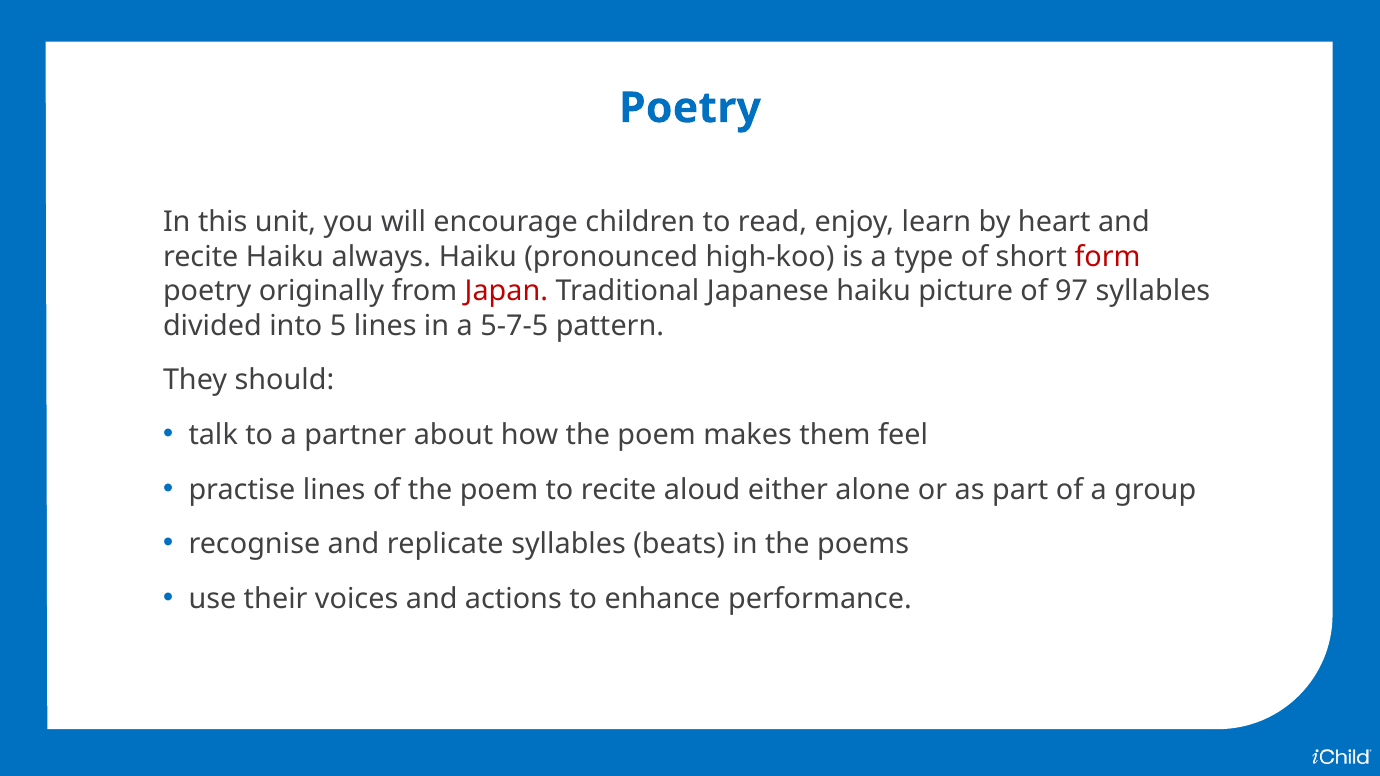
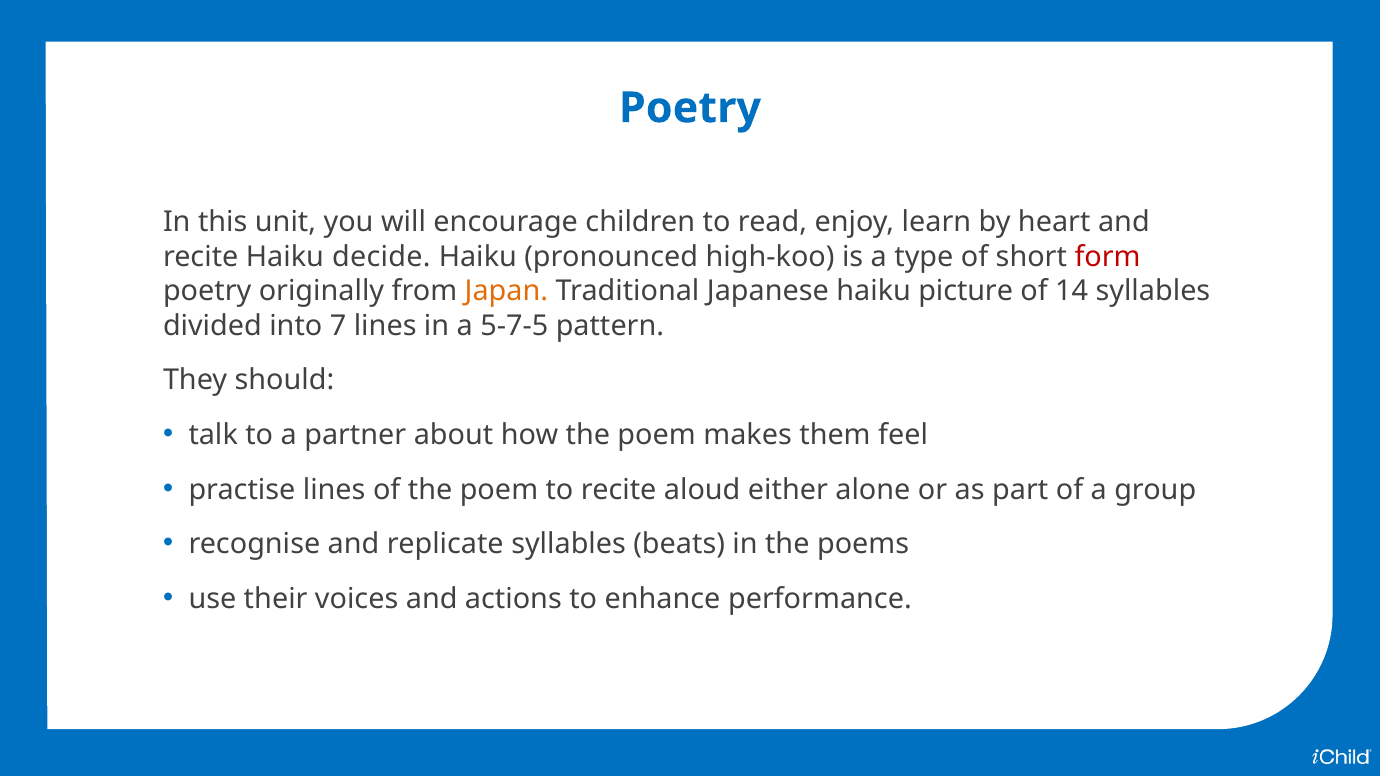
always: always -> decide (381, 257)
Japan colour: red -> orange (506, 291)
97: 97 -> 14 (1072, 291)
5: 5 -> 7 (338, 326)
